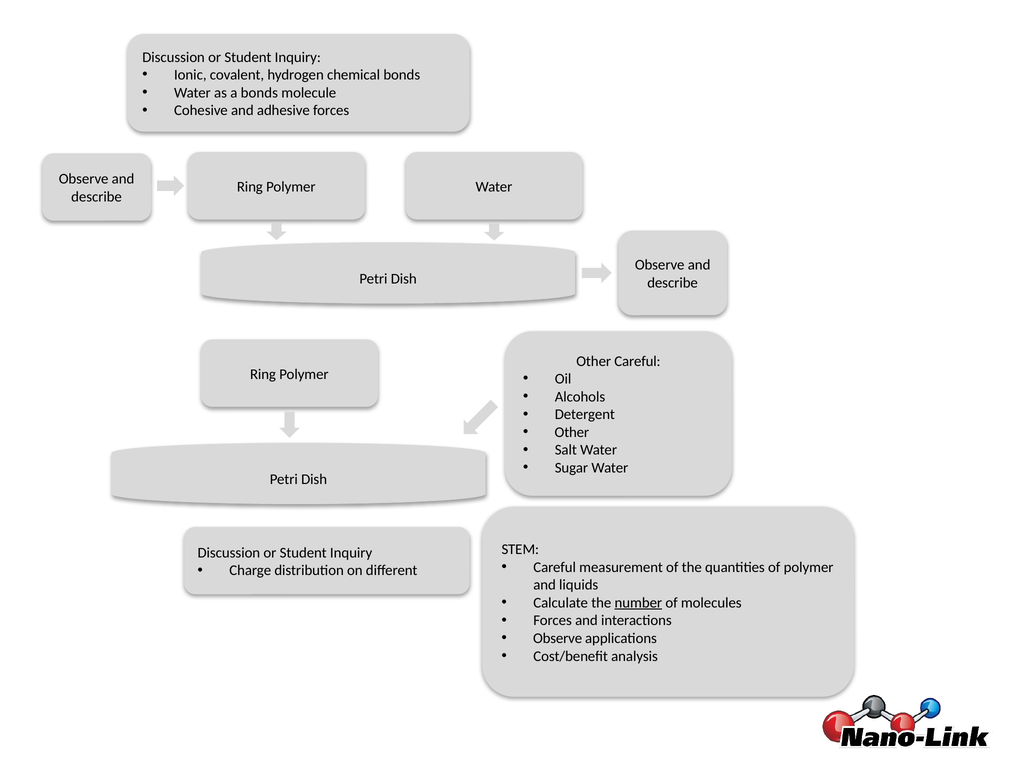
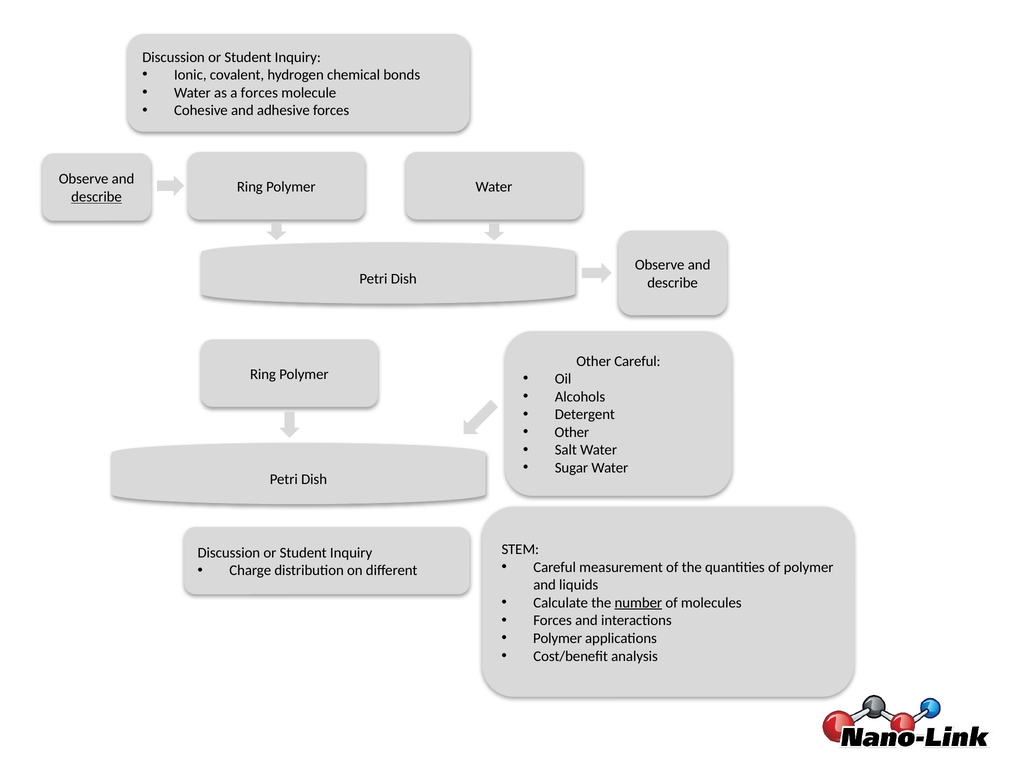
a bonds: bonds -> forces (259, 93)
describe underline: none -> present (97, 197)
Observe: Observe -> Polymer (558, 639)
